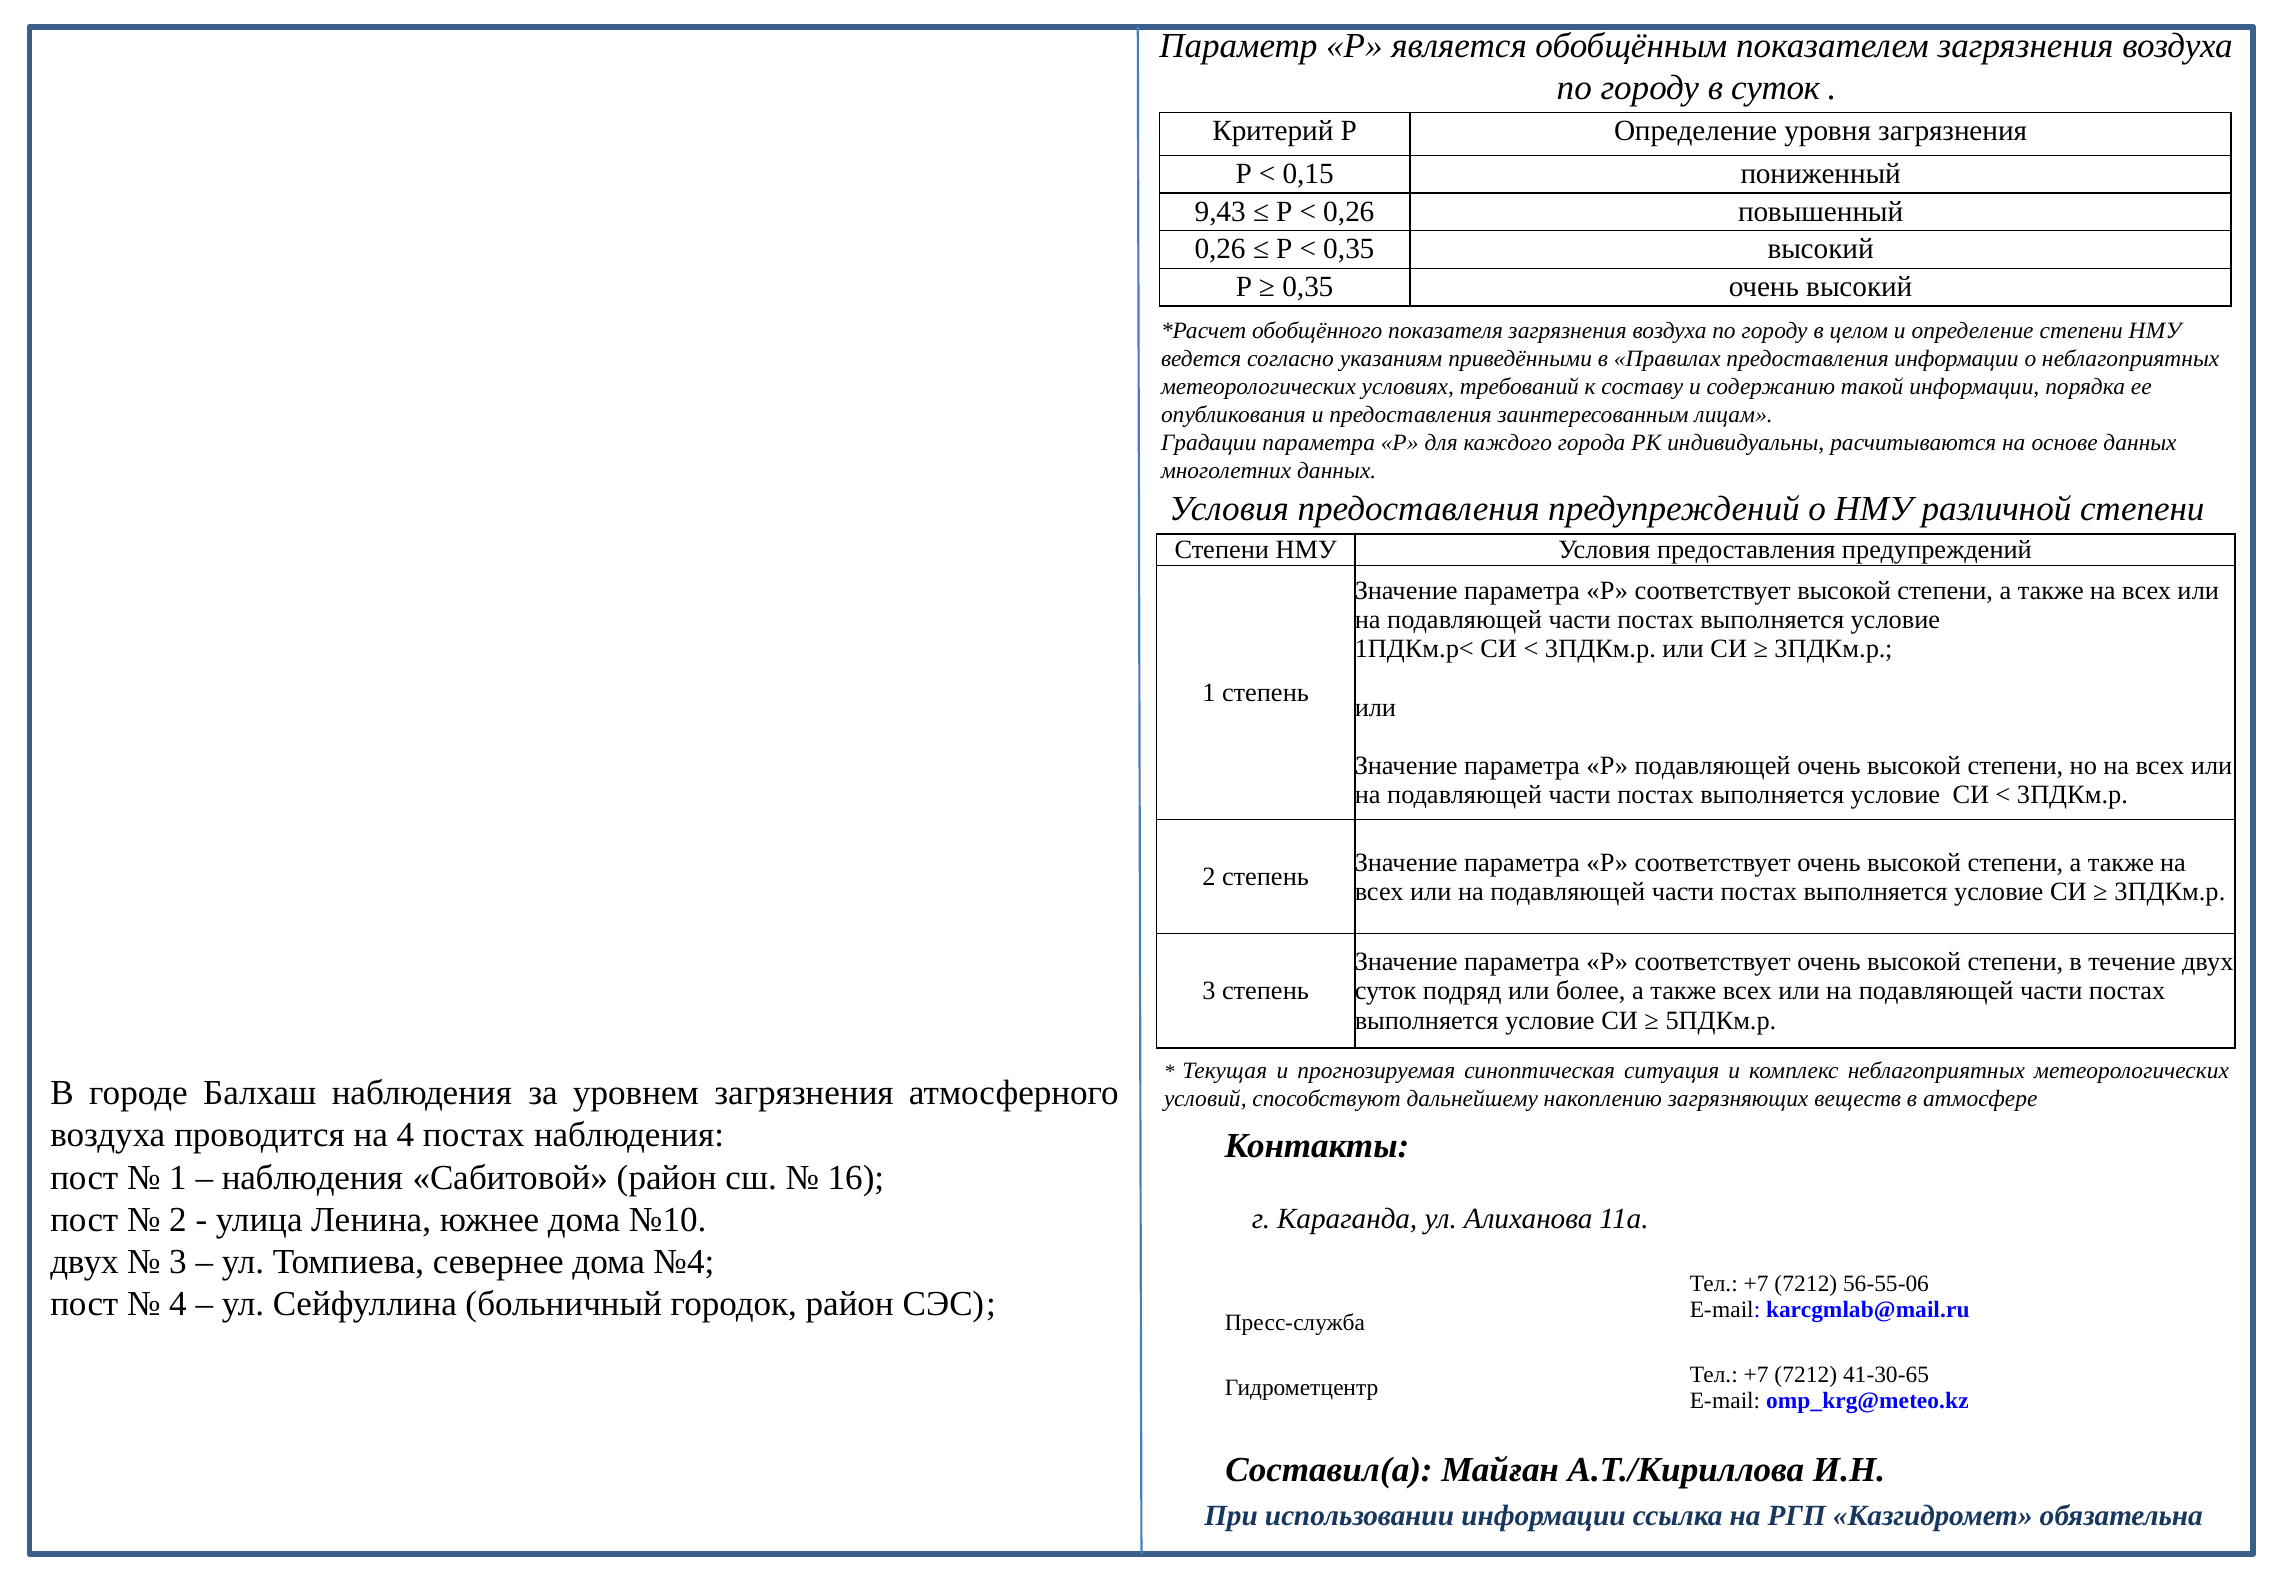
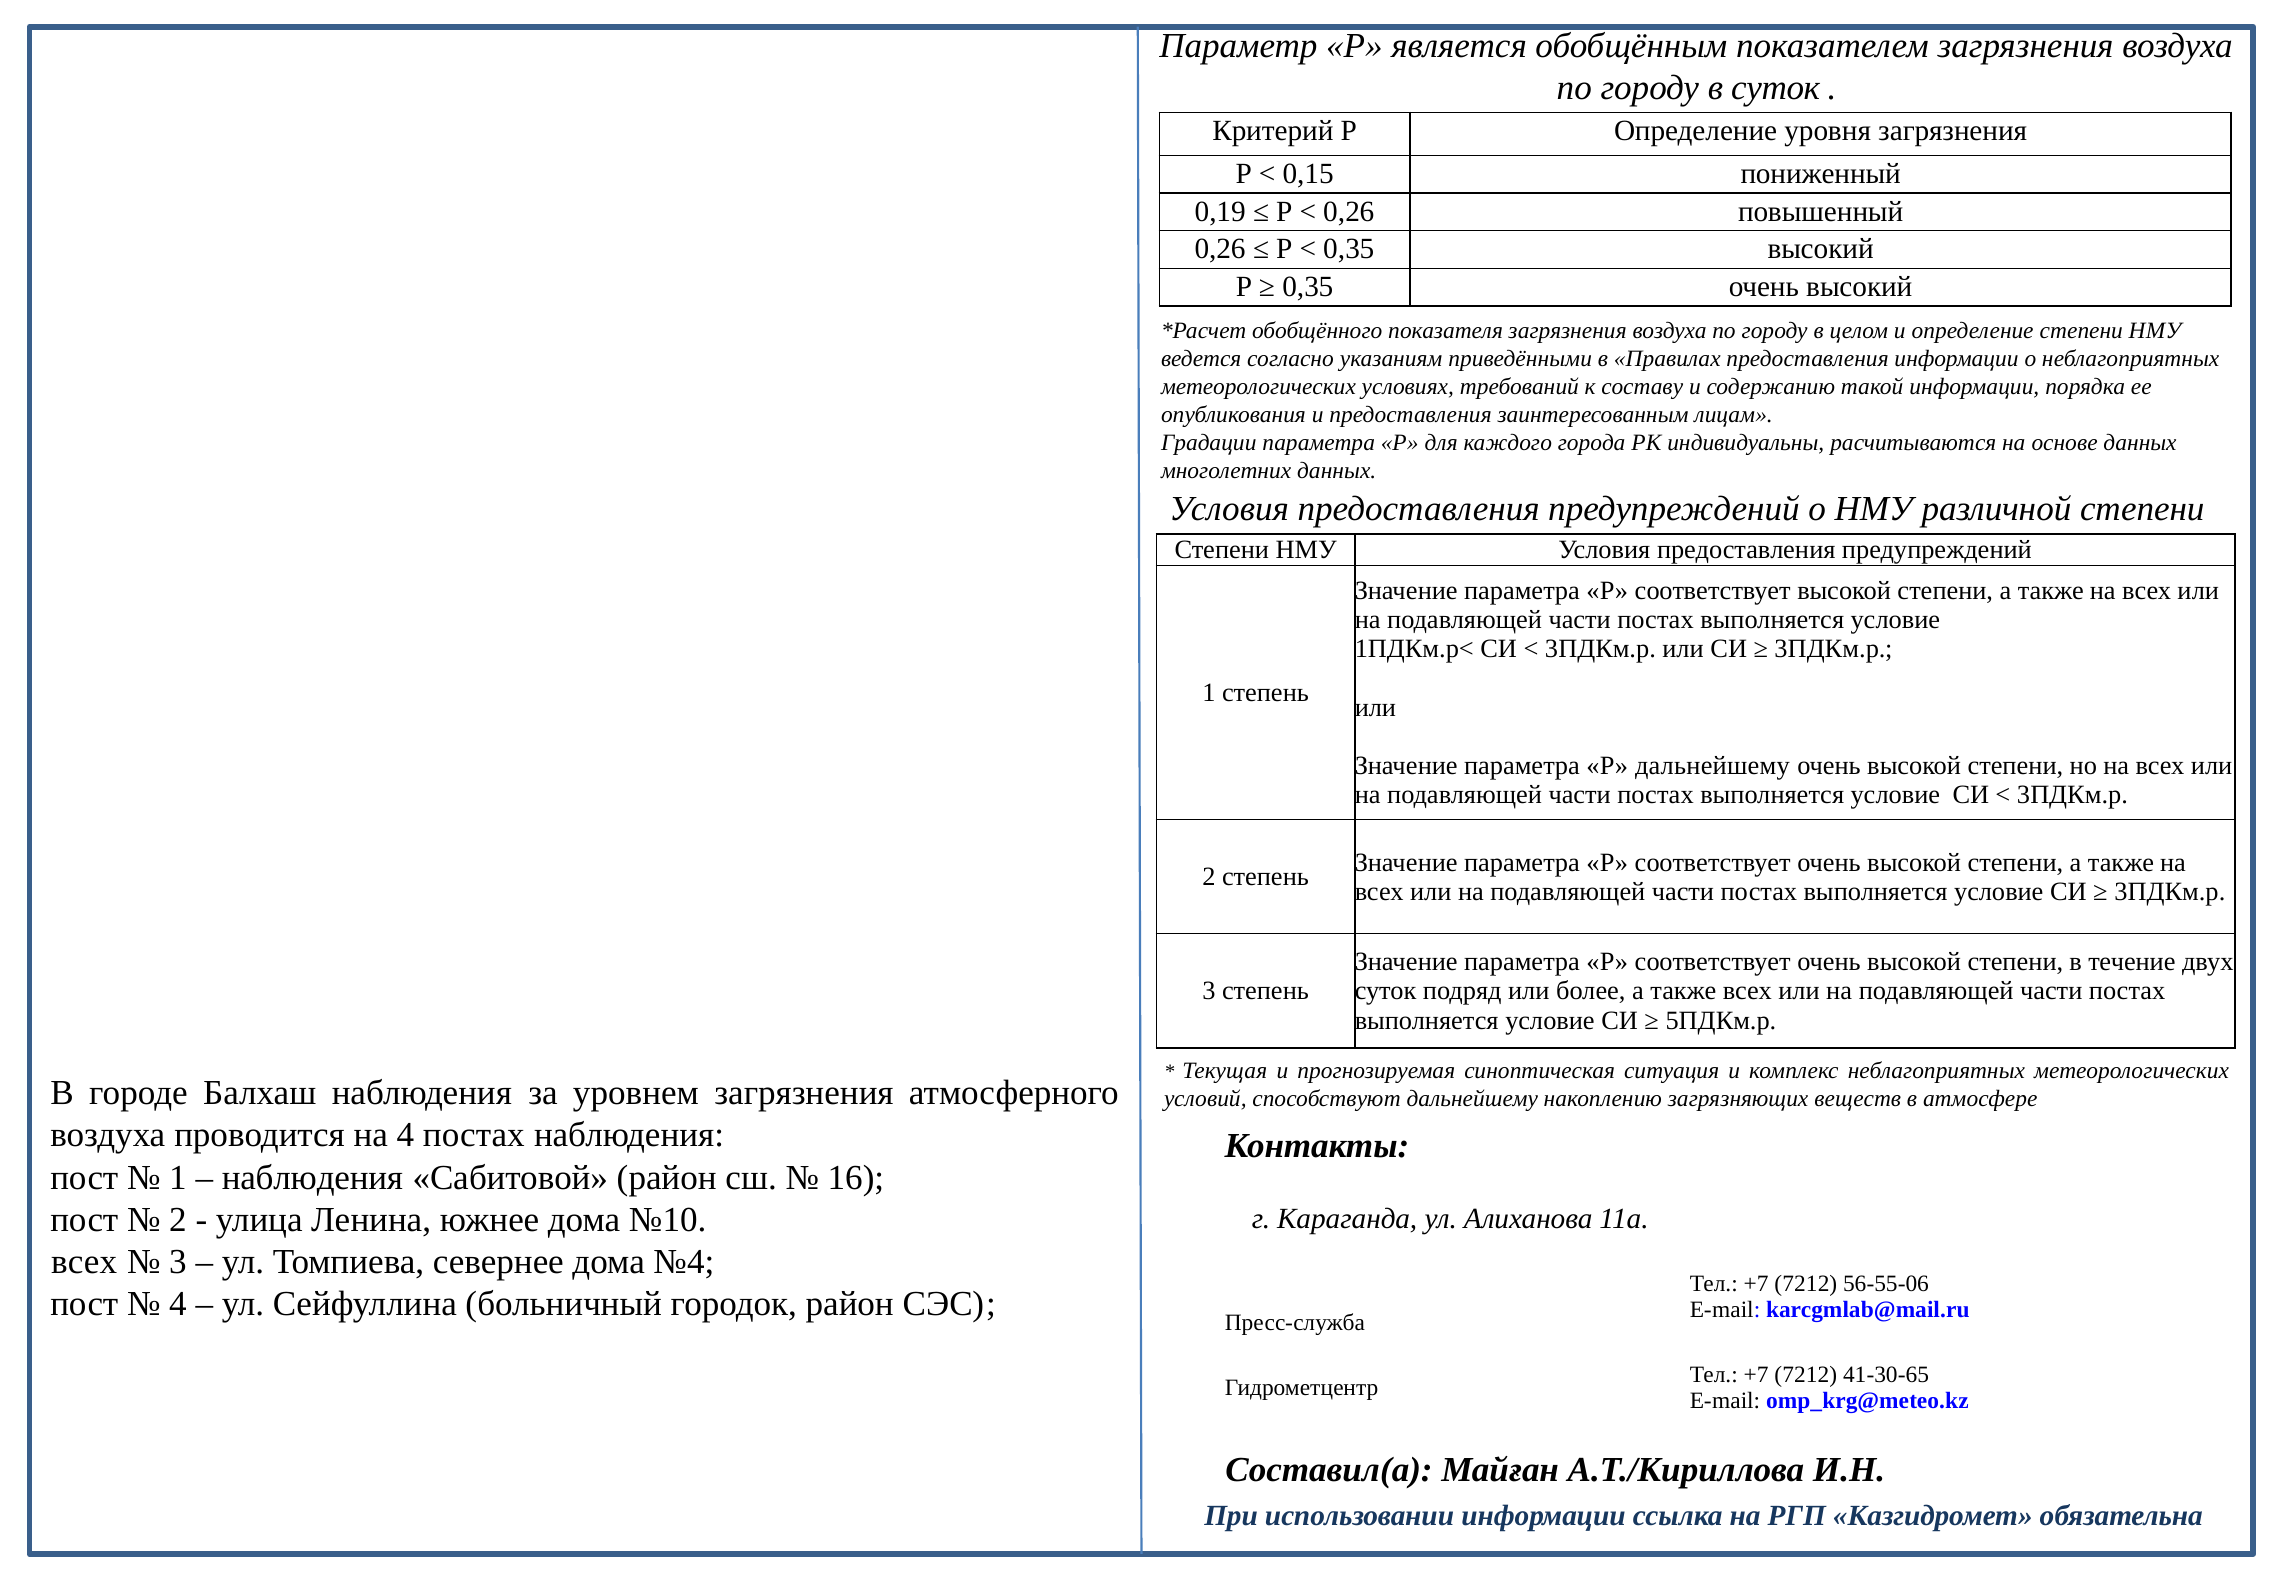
9,43: 9,43 -> 0,19 (1220, 212)
Р подавляющей: подавляющей -> дальнейшему (1712, 766)
двух: двух -> всех (84, 1261)
